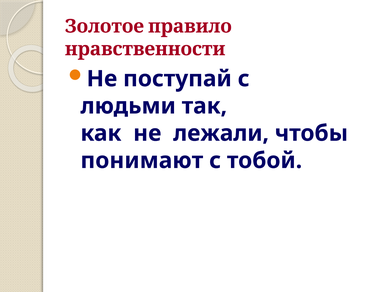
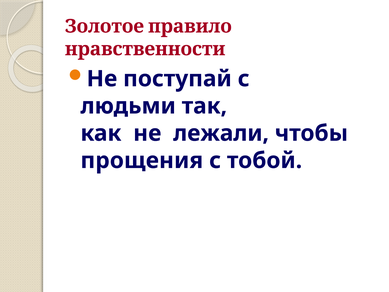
понимают: понимают -> прощения (142, 160)
